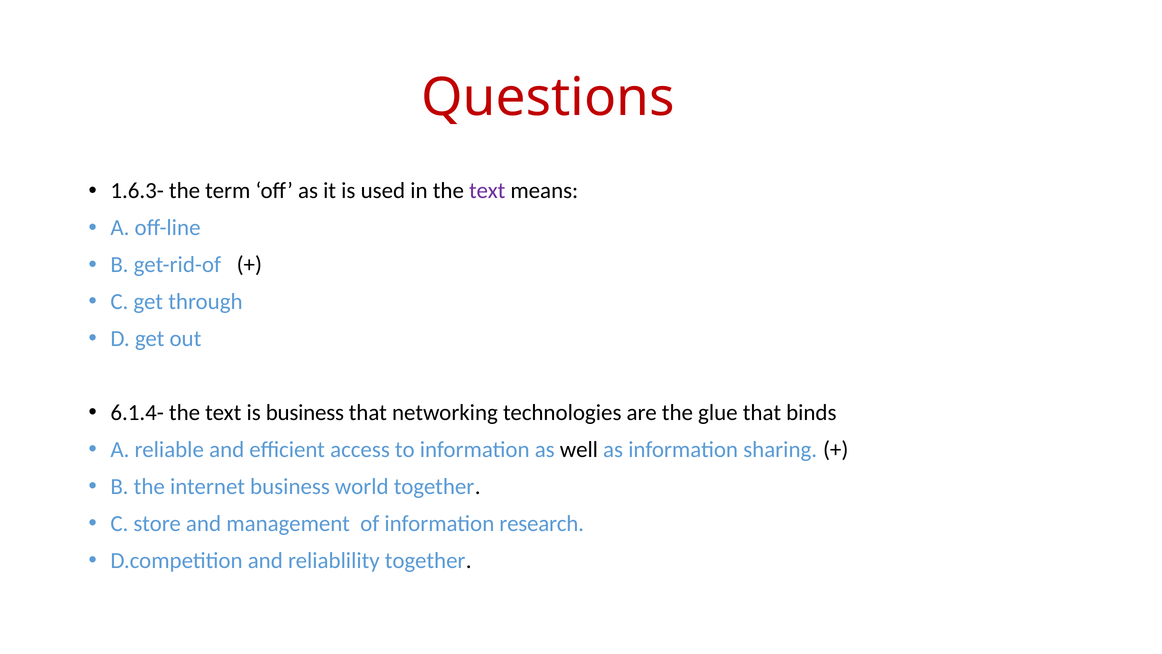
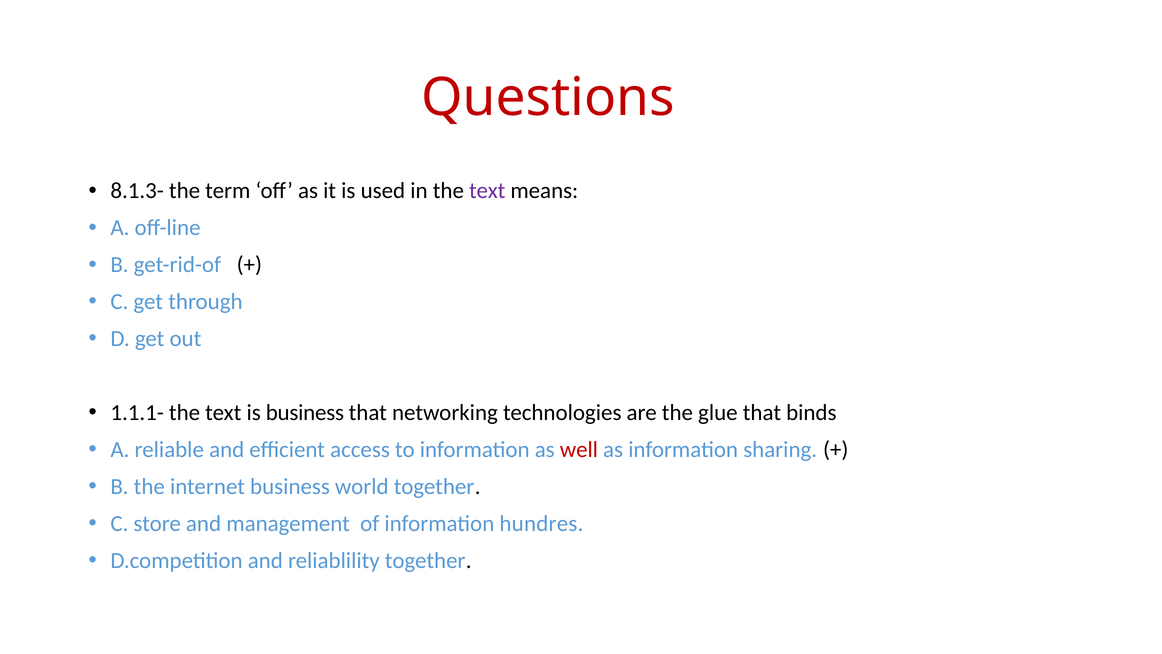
1.6.3-: 1.6.3- -> 8.1.3- (137, 191)
6.1.4-: 6.1.4- -> 1.1.1- (137, 412)
well colour: black -> red (579, 449)
research: research -> hundres (541, 523)
